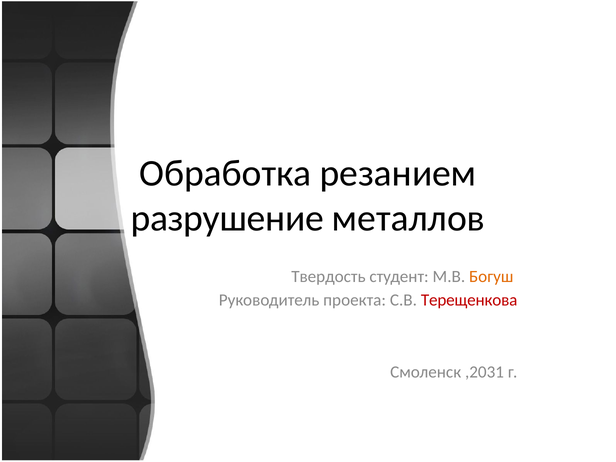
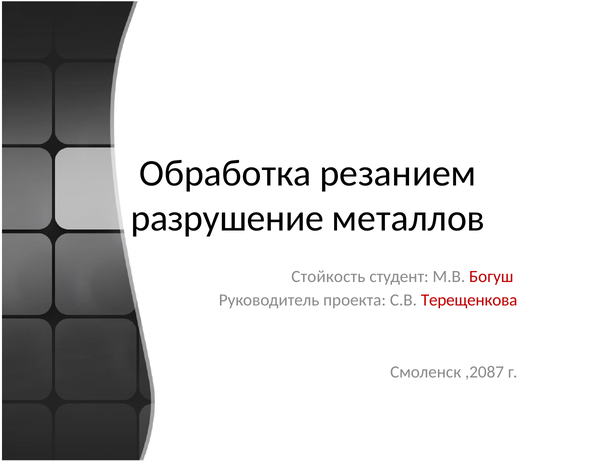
Твердость: Твердость -> Стойкость (328, 276)
Богуш colour: orange -> red (491, 276)
,2031: ,2031 -> ,2087 (485, 372)
